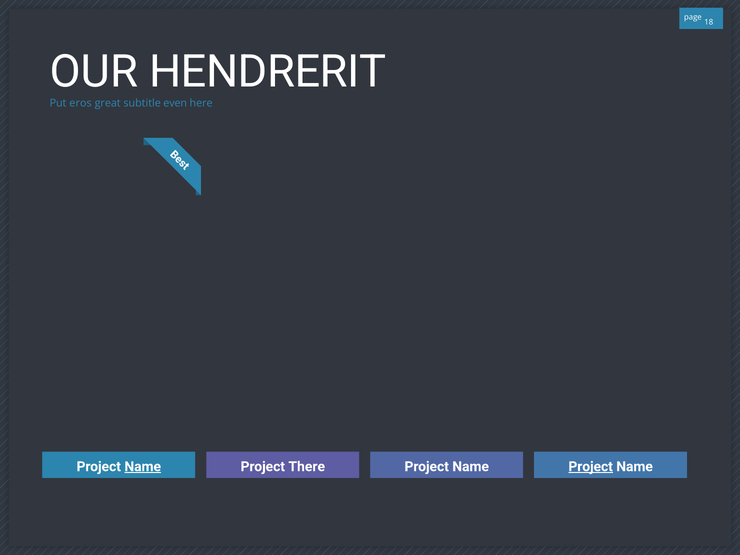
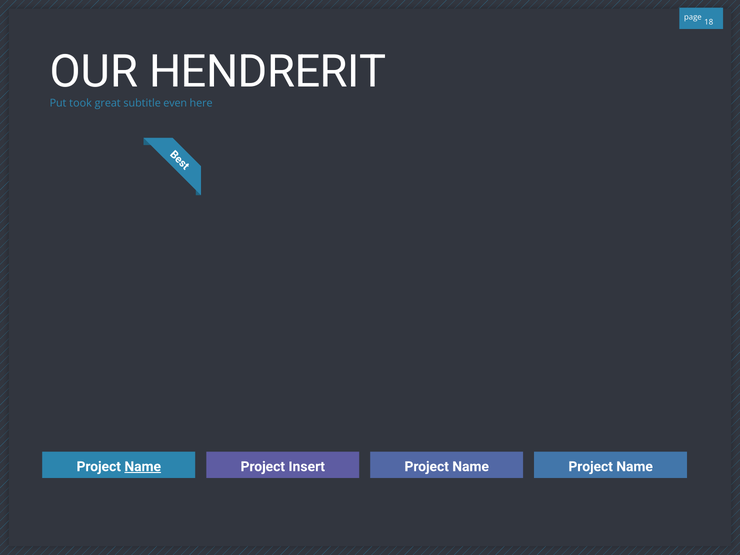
eros: eros -> took (81, 103)
There: There -> Insert (307, 467)
Project underline: present -> none (591, 467)
